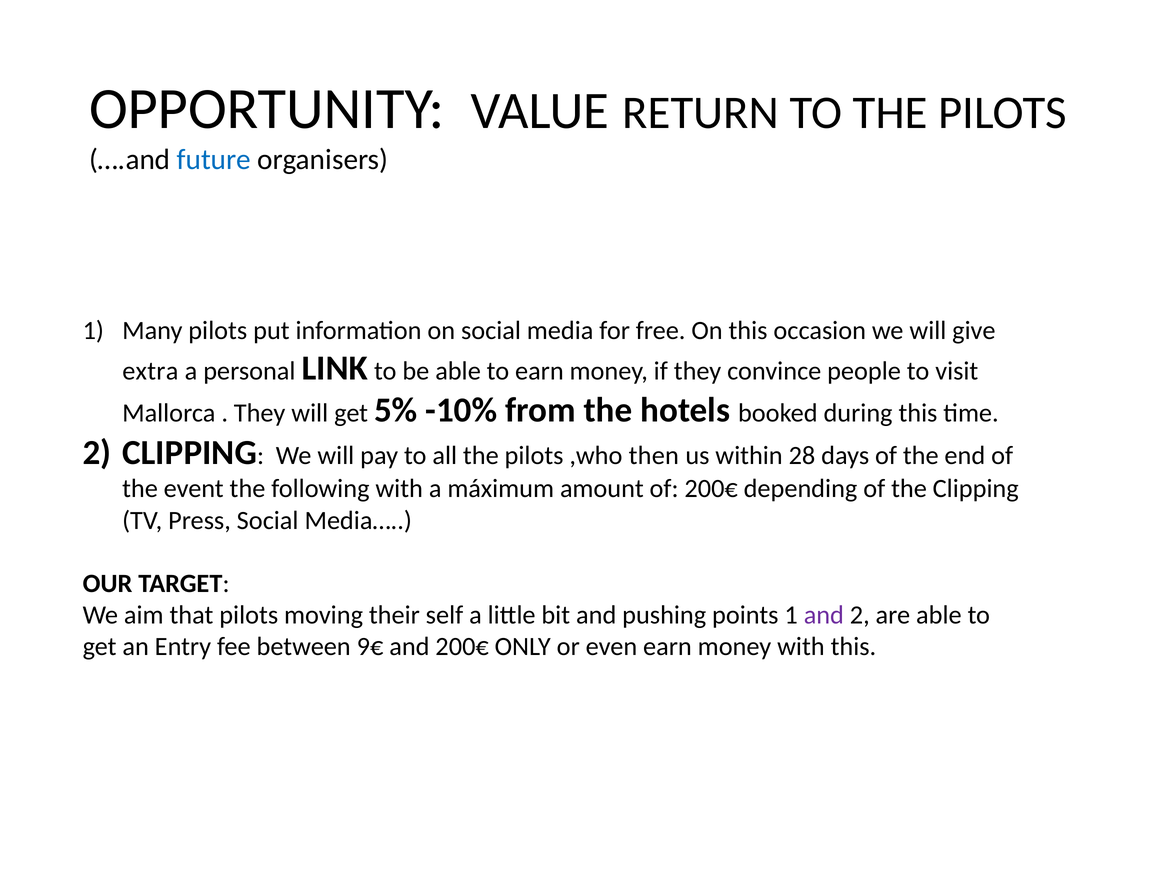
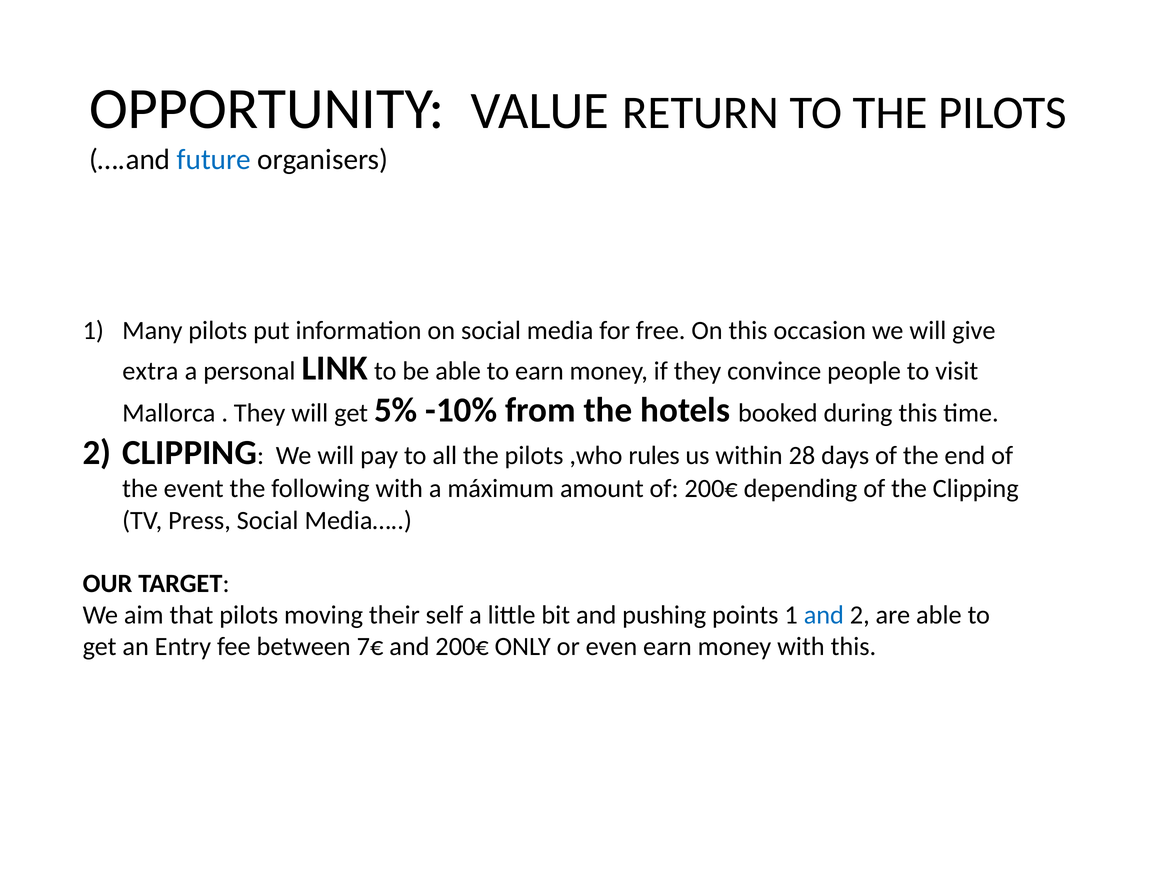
then: then -> rules (654, 455)
and colour: purple -> blue (824, 615)
9€: 9€ -> 7€ (370, 647)
